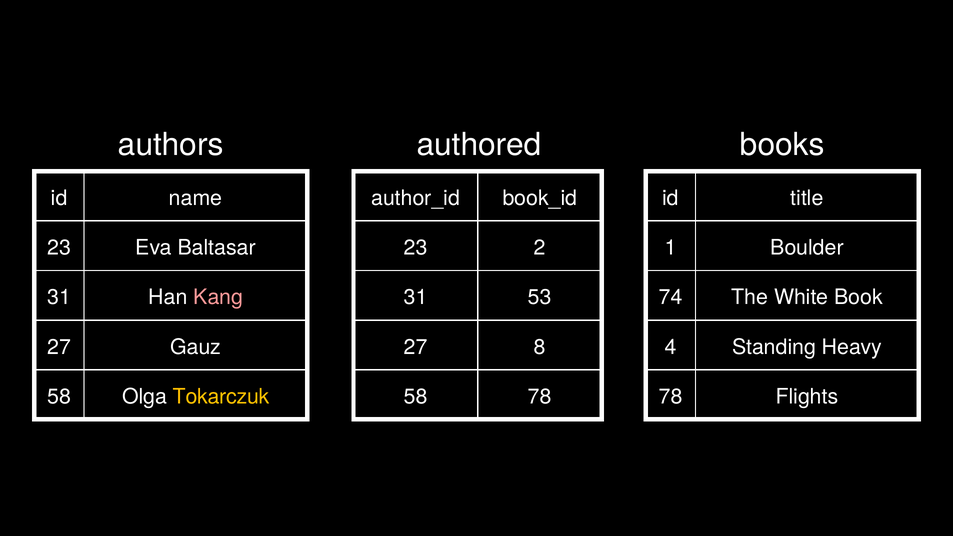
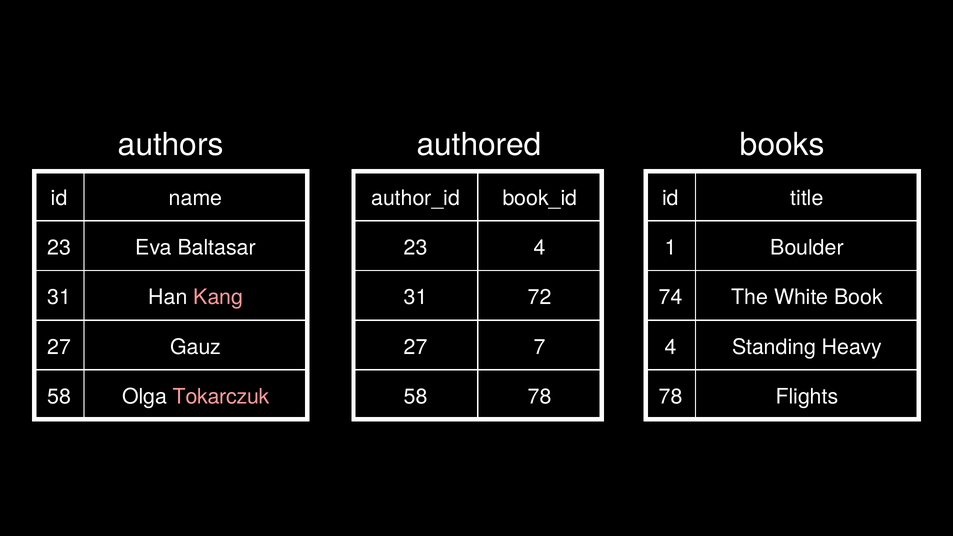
23 2: 2 -> 4 (540, 248)
53: 53 -> 72 (540, 297)
8: 8 -> 7 (540, 347)
Tokarczuk colour: yellow -> pink (221, 397)
